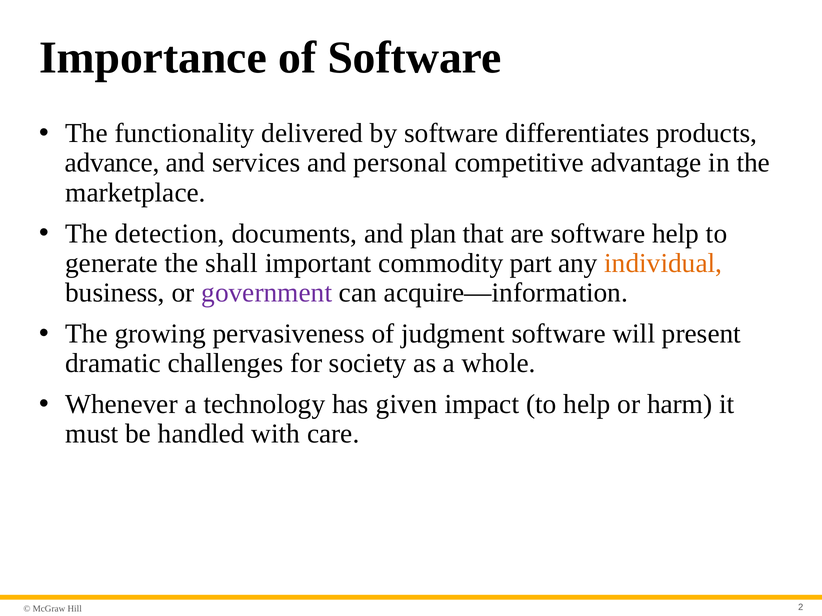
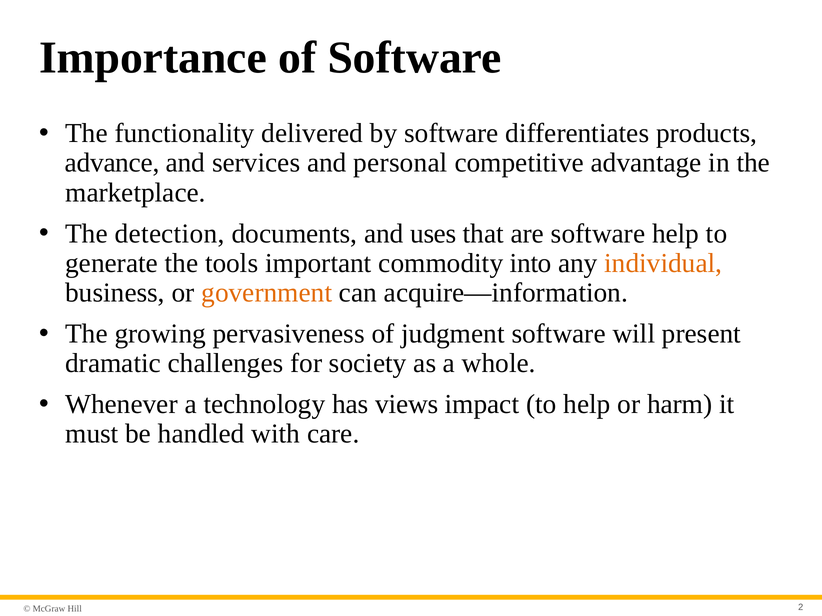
plan: plan -> uses (433, 234)
shall: shall -> tools (232, 263)
part: part -> into (531, 263)
government colour: purple -> orange (267, 293)
given: given -> views (407, 404)
